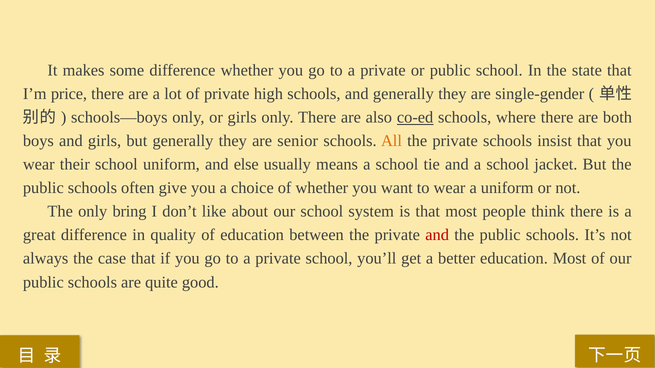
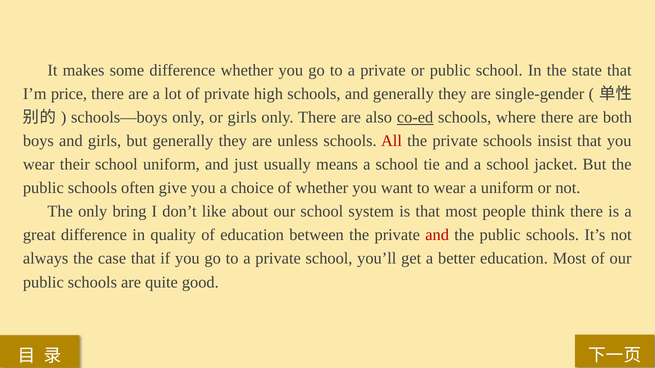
senior: senior -> unless (298, 141)
All colour: orange -> red (391, 141)
else: else -> just (246, 165)
